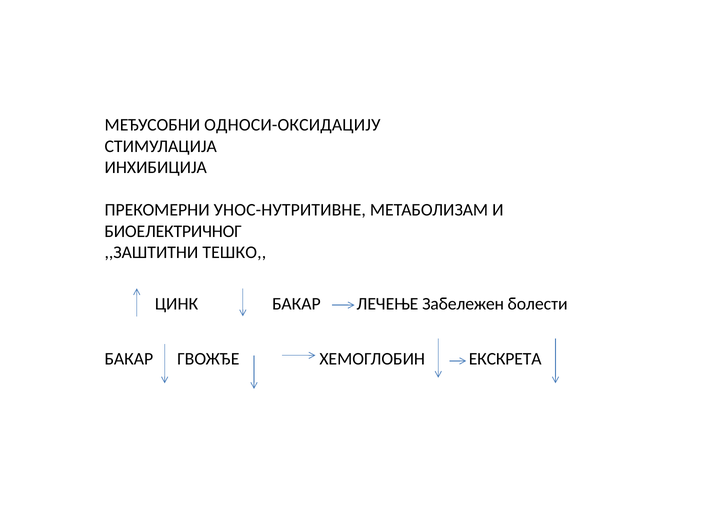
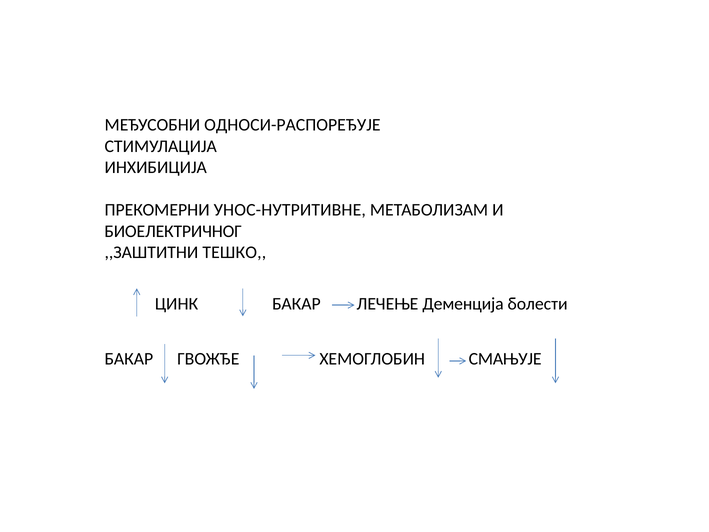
ОДНОСИ-ОКСИДАЦИЈУ: ОДНОСИ-ОКСИДАЦИЈУ -> ОДНОСИ-РАСПОРЕЂУЈЕ (292, 125)
Забележен: Забележен -> Деменција (463, 304)
ЕКСКРЕТА: ЕКСКРЕТА -> СМАЊУЈЕ (505, 359)
